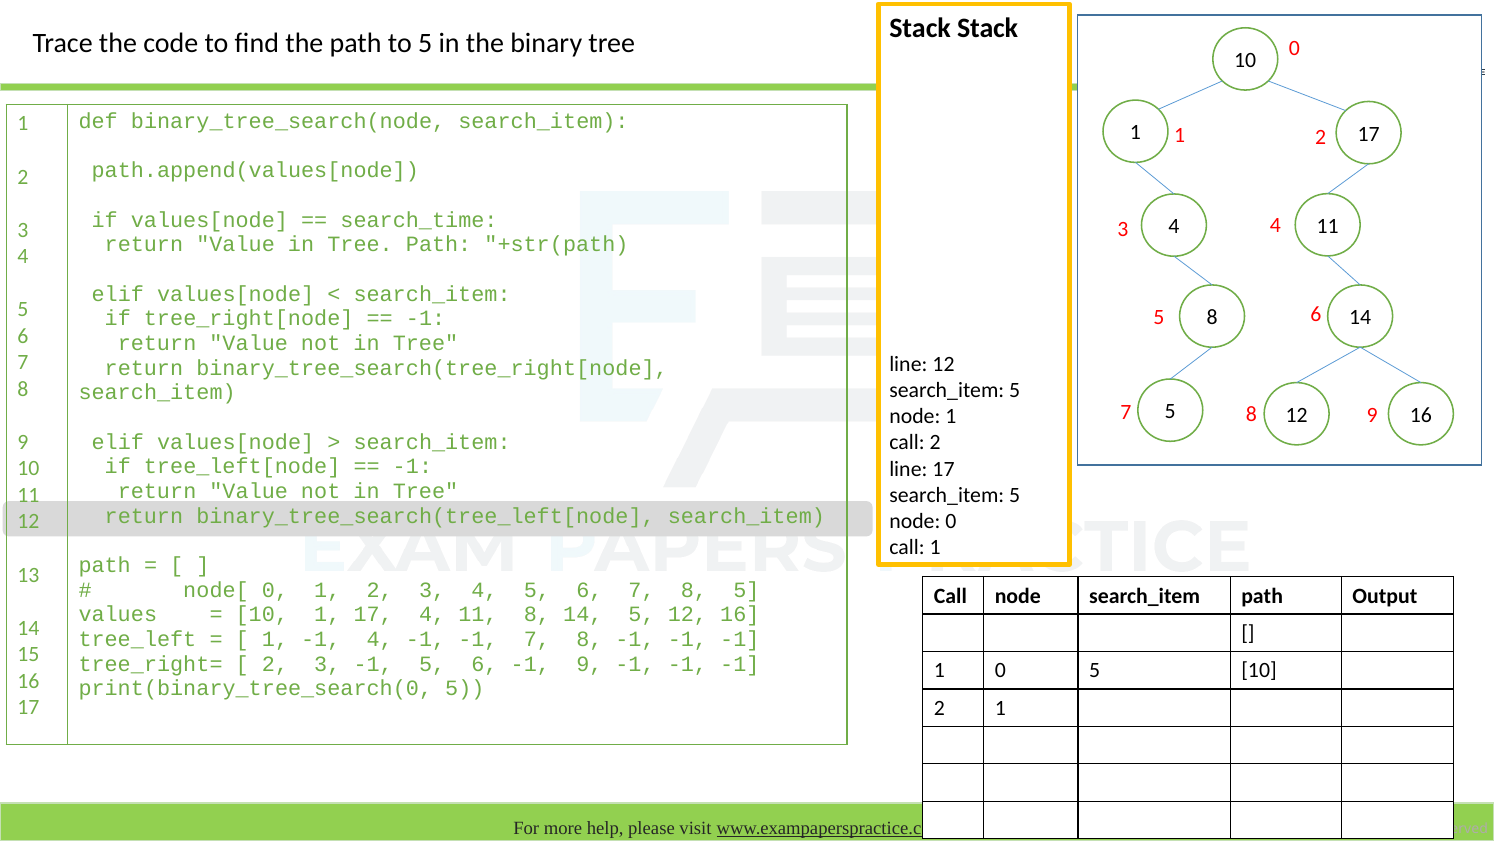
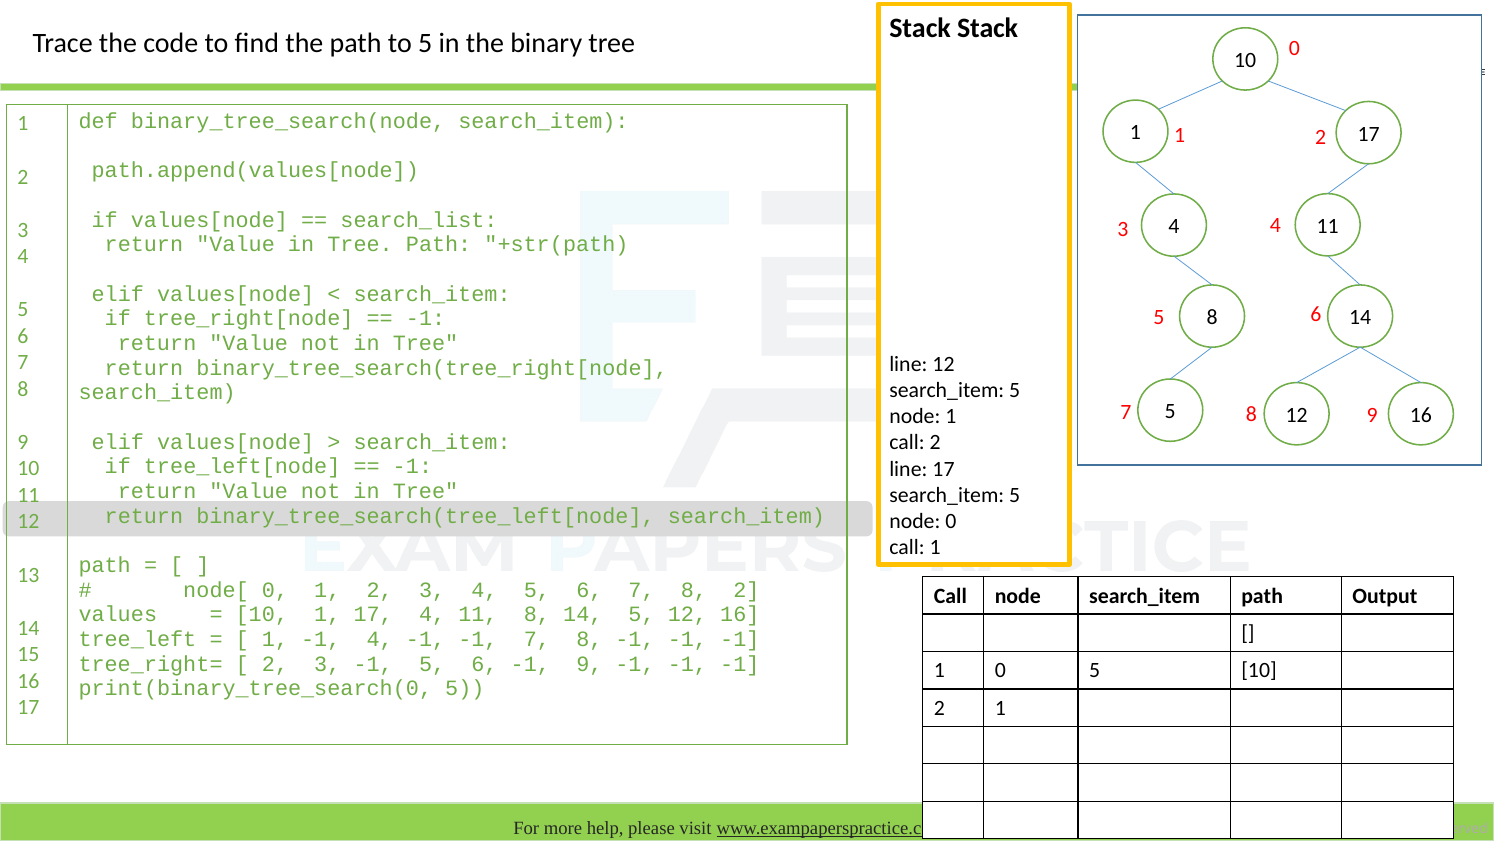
search_time: search_time -> search_list (419, 220)
8 5: 5 -> 2 (746, 590)
